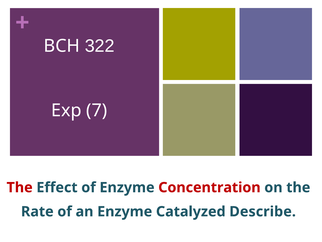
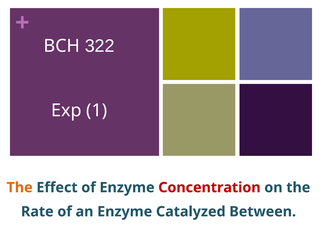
7: 7 -> 1 (97, 110)
The colour: red -> orange (20, 187)
Describe: Describe -> Between (263, 211)
